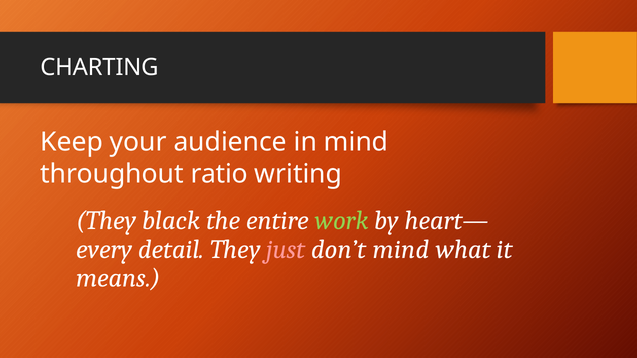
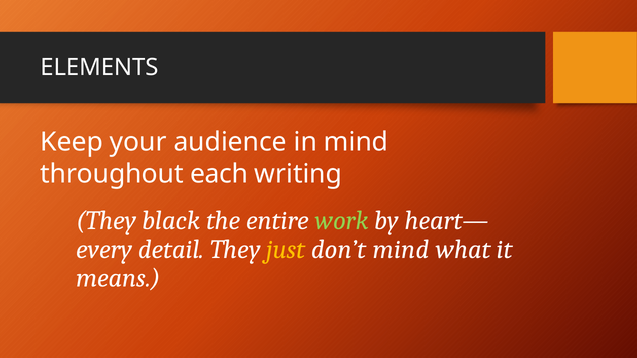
CHARTING: CHARTING -> ELEMENTS (99, 67)
ratio: ratio -> each (219, 174)
just colour: pink -> yellow (286, 250)
